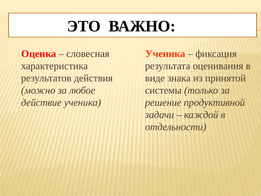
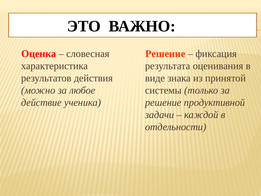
Ученика: Ученика -> Решение (165, 54)
